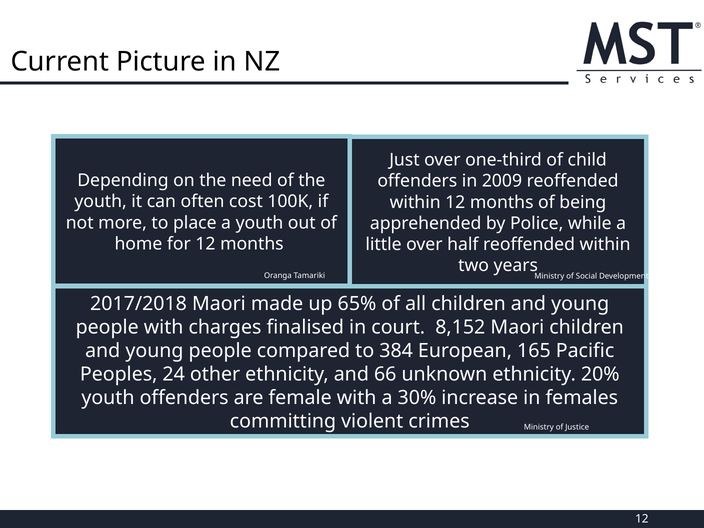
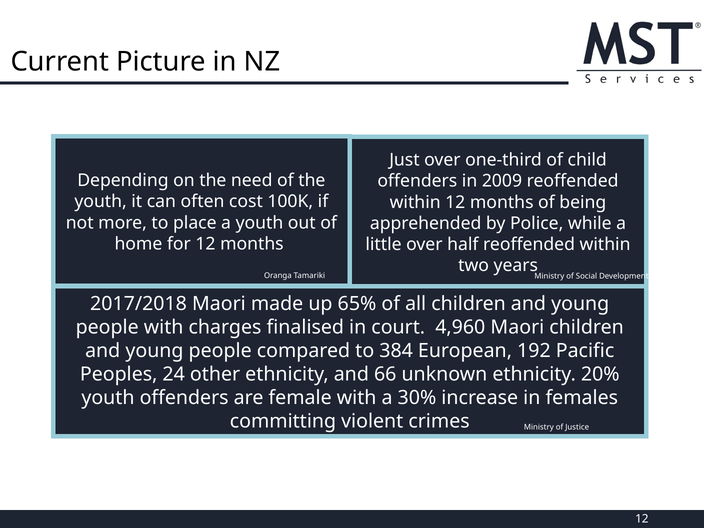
8,152: 8,152 -> 4,960 (460, 327)
165: 165 -> 192 (534, 351)
